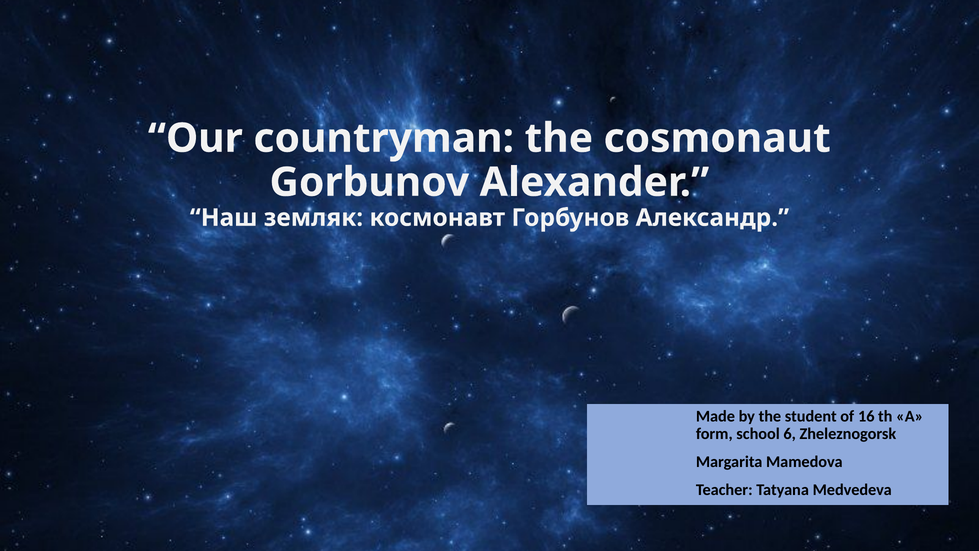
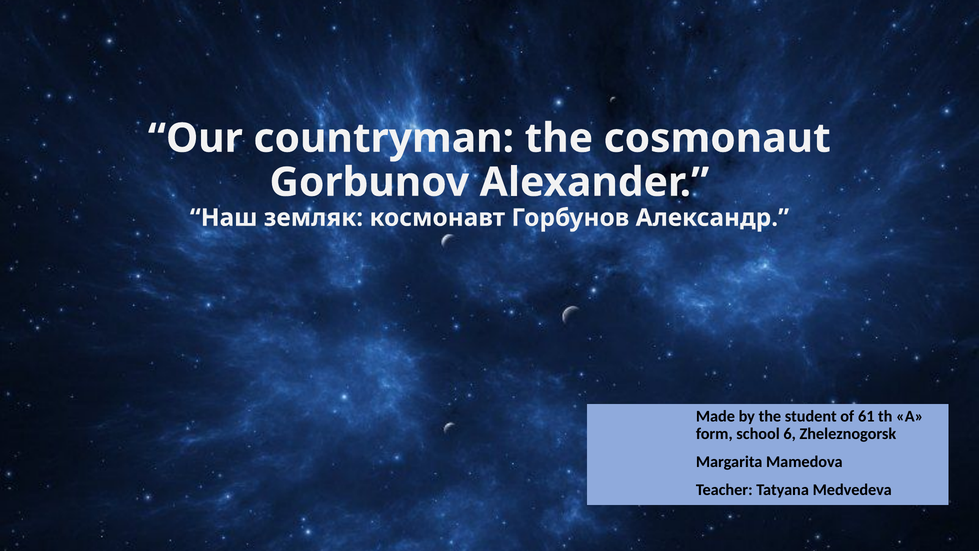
16: 16 -> 61 (866, 416)
